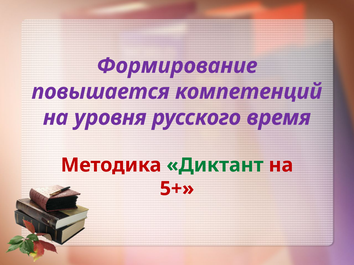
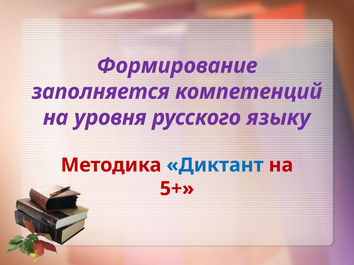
повышается: повышается -> заполняется (101, 92)
время: время -> языку (279, 118)
Диктант colour: green -> blue (215, 165)
